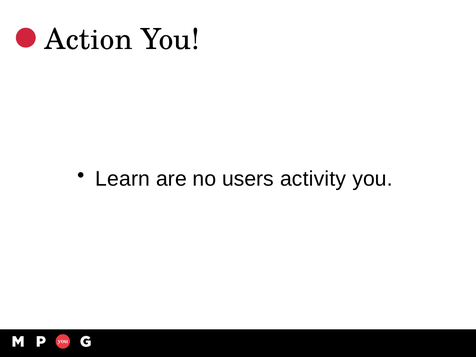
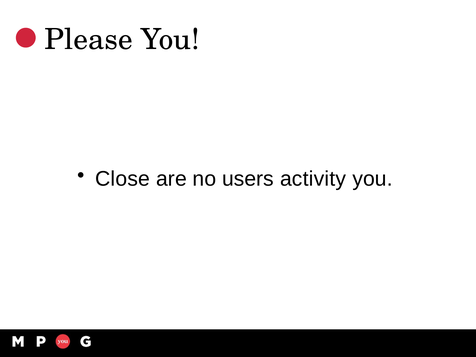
Action: Action -> Please (89, 40)
Learn: Learn -> Close (123, 179)
